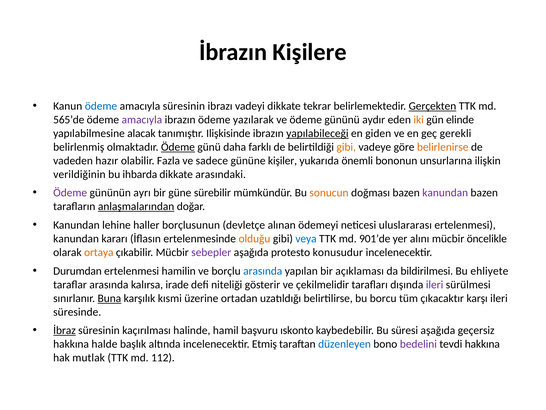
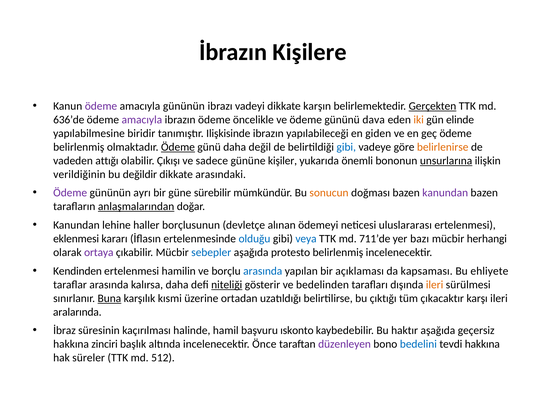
ödeme colour: blue -> purple (101, 106)
amacıyla süresinin: süresinin -> gününün (184, 106)
tekrar: tekrar -> karşın (317, 106)
565’de: 565’de -> 636’de (69, 120)
yazılarak: yazılarak -> öncelikle (253, 120)
aydır: aydır -> dava (374, 120)
alacak: alacak -> biridir (141, 133)
yapılabileceği underline: present -> none (317, 133)
geç gerekli: gerekli -> ödeme (456, 133)
farklı: farklı -> değil (260, 147)
gibi colour: orange -> blue (346, 147)
hazır: hazır -> attığı (107, 160)
Fazla: Fazla -> Çıkışı (168, 160)
unsurlarına underline: none -> present (446, 160)
ihbarda: ihbarda -> değildir (140, 174)
kanundan: kanundan -> eklenmesi (76, 238)
olduğu colour: orange -> blue (254, 238)
901’de: 901’de -> 711’de (375, 238)
alını: alını -> bazı (420, 238)
öncelikle: öncelikle -> herhangi (487, 238)
ortaya colour: orange -> purple (99, 252)
sebepler colour: purple -> blue (211, 252)
protesto konusudur: konusudur -> belirlenmiş (338, 252)
Durumdan: Durumdan -> Kendinden (78, 271)
bildirilmesi: bildirilmesi -> kapsaması (427, 271)
kalırsa irade: irade -> daha (177, 284)
niteliği underline: none -> present (227, 284)
çekilmelidir: çekilmelidir -> bedelinden (322, 284)
ileri colour: purple -> orange (435, 284)
borcu: borcu -> çıktığı (383, 298)
süresinde: süresinde -> aralarında (77, 312)
İbraz underline: present -> none (65, 330)
süresi: süresi -> haktır (405, 330)
halde: halde -> zinciri (105, 344)
Etmiş: Etmiş -> Önce (264, 344)
düzenleyen colour: blue -> purple (345, 344)
bedelini colour: purple -> blue (418, 344)
mutlak: mutlak -> süreler (89, 357)
112: 112 -> 512 (163, 357)
